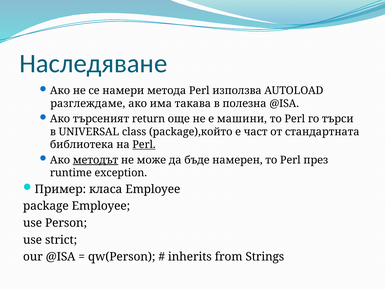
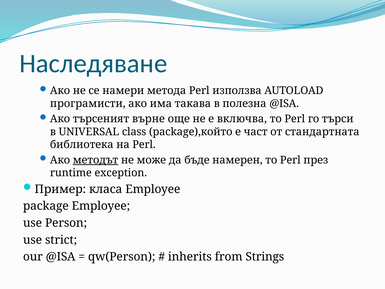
разглеждаме: разглеждаме -> програмисти (88, 103)
return: return -> върне (148, 119)
машини: машини -> включва (242, 119)
Perl underline: present -> none (144, 144)
